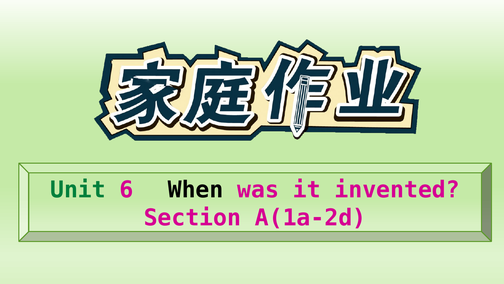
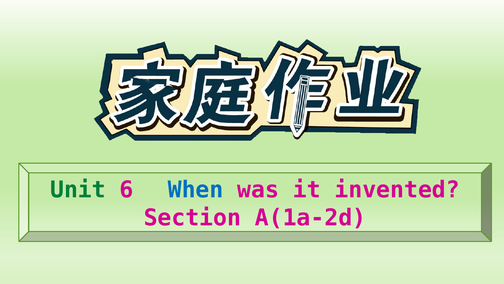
When colour: black -> blue (196, 190)
